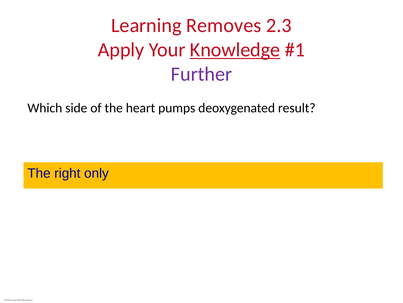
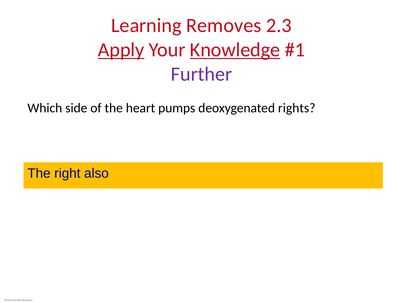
Apply underline: none -> present (121, 50)
result: result -> rights (297, 108)
only: only -> also (96, 173)
